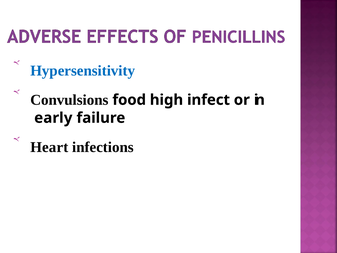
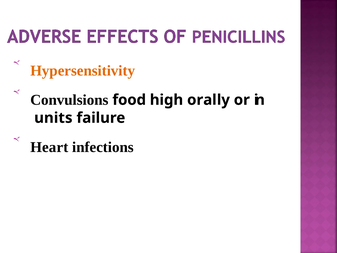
Hypersensitivity colour: blue -> orange (83, 71)
infect: infect -> orally (208, 100)
early: early -> units (53, 118)
